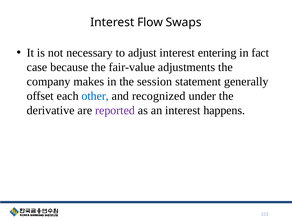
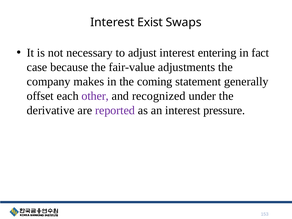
Flow: Flow -> Exist (150, 22)
session: session -> coming (155, 82)
other colour: blue -> purple (95, 96)
happens: happens -> pressure (224, 110)
